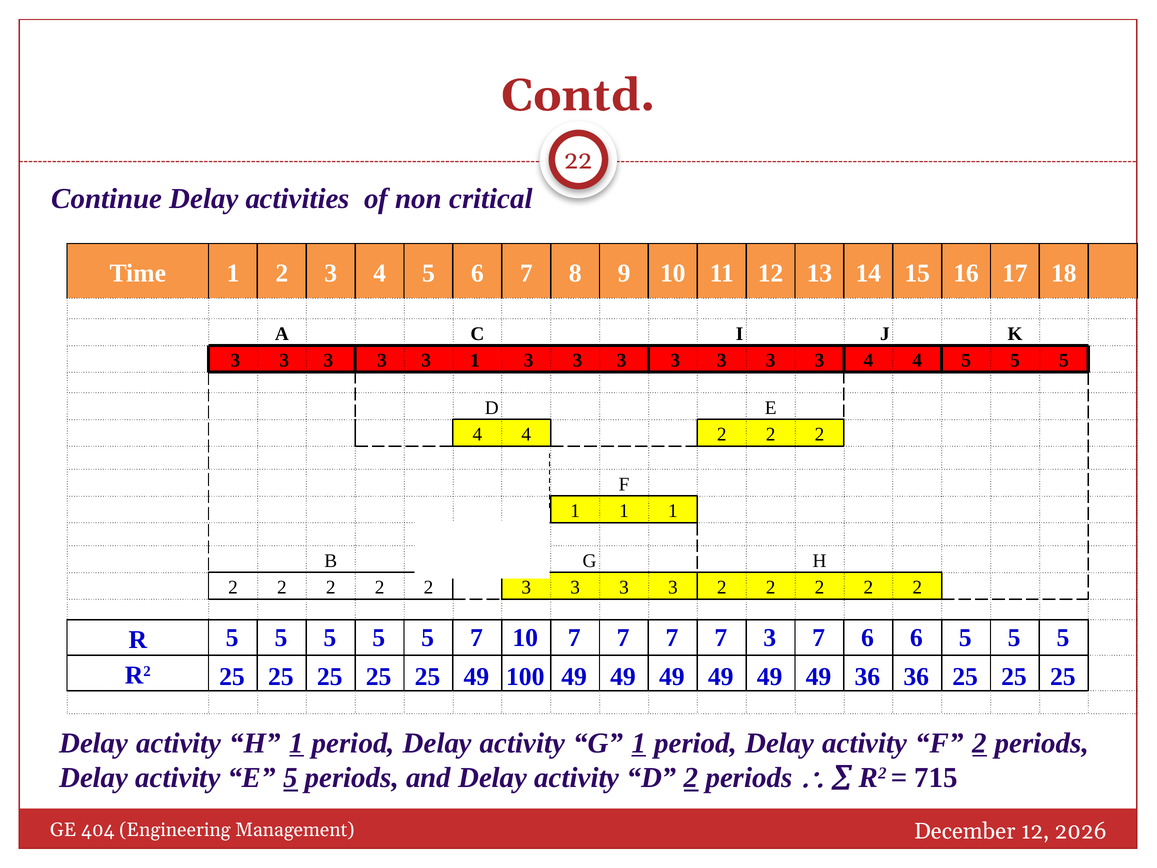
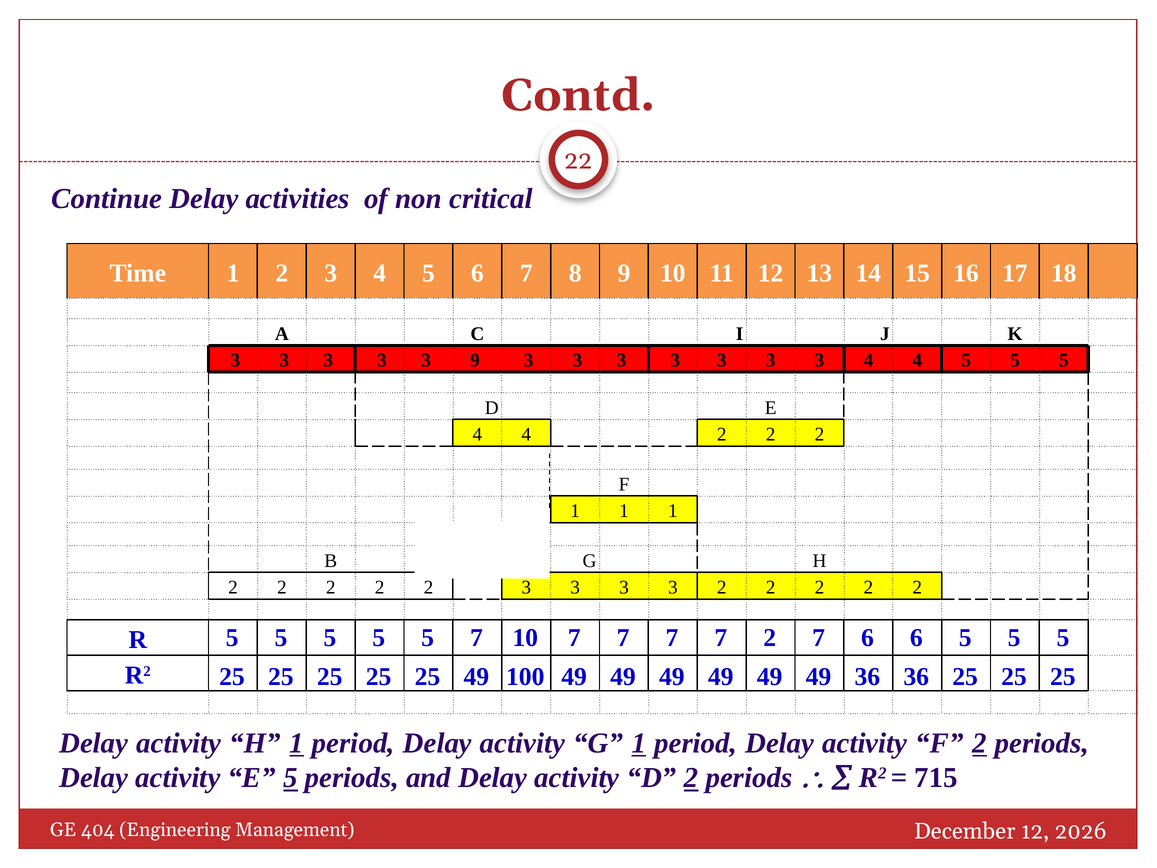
3 1: 1 -> 9 (475, 360)
7 3: 3 -> 2 (770, 637)
